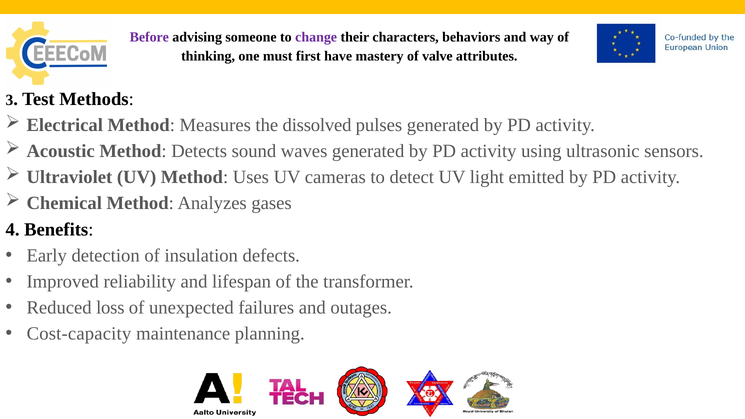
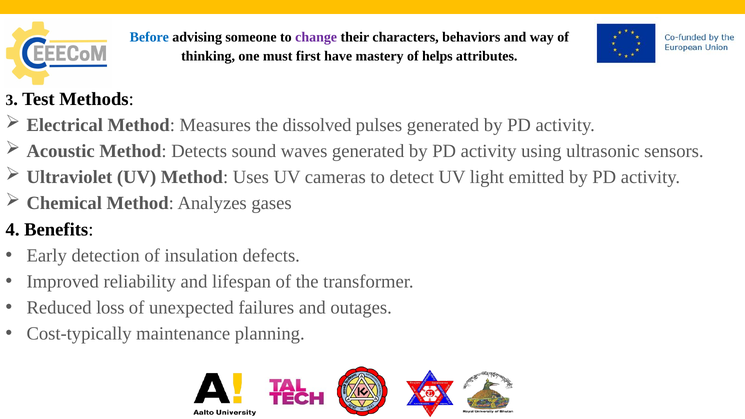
Before colour: purple -> blue (149, 37)
valve: valve -> helps (437, 56)
Cost-capacity: Cost-capacity -> Cost-typically (79, 334)
